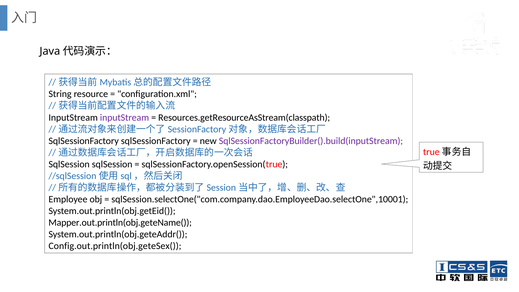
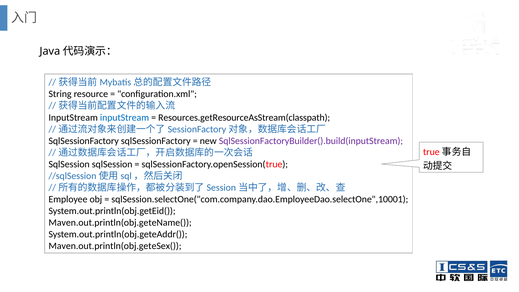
inputStream colour: purple -> blue (125, 117)
Mapper.out.println(obj.geteName(: Mapper.out.println(obj.geteName( -> Maven.out.println(obj.geteName( (120, 223)
Config.out.println(obj.geteSex(: Config.out.println(obj.geteSex( -> Maven.out.println(obj.geteSex( (115, 246)
